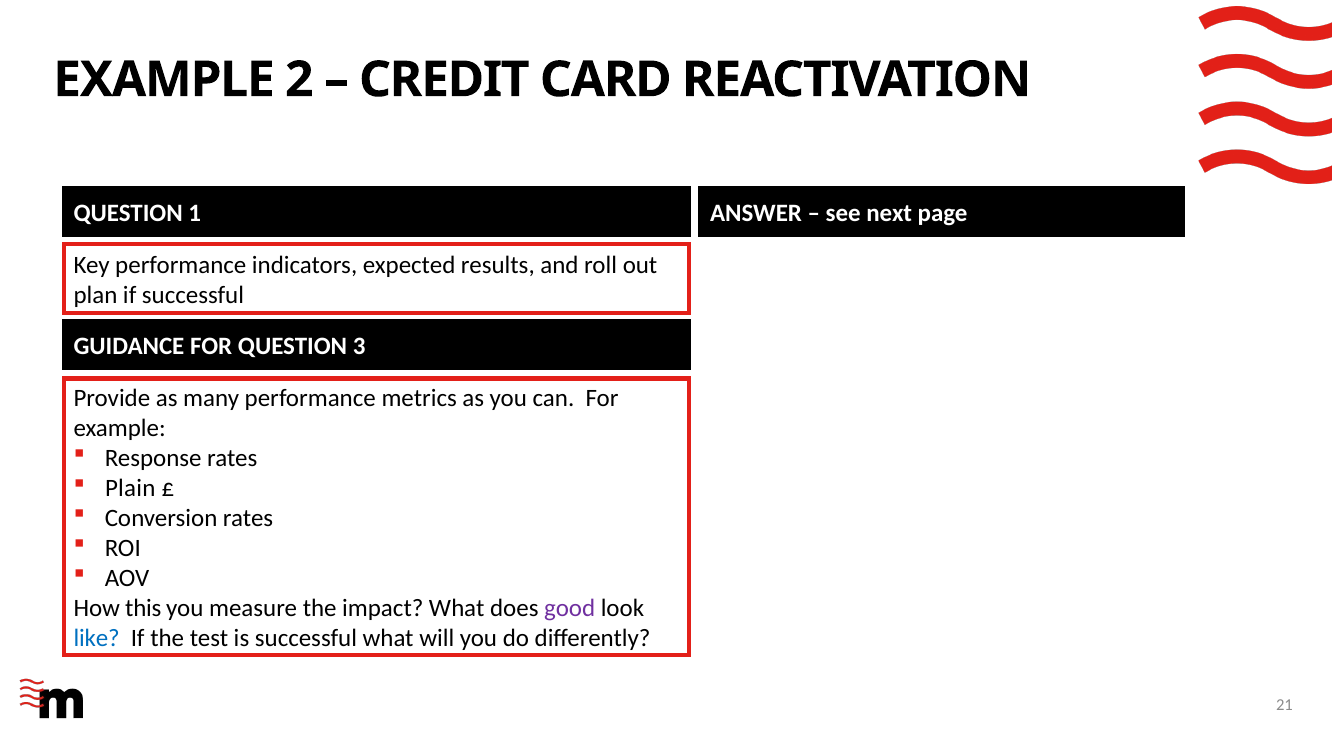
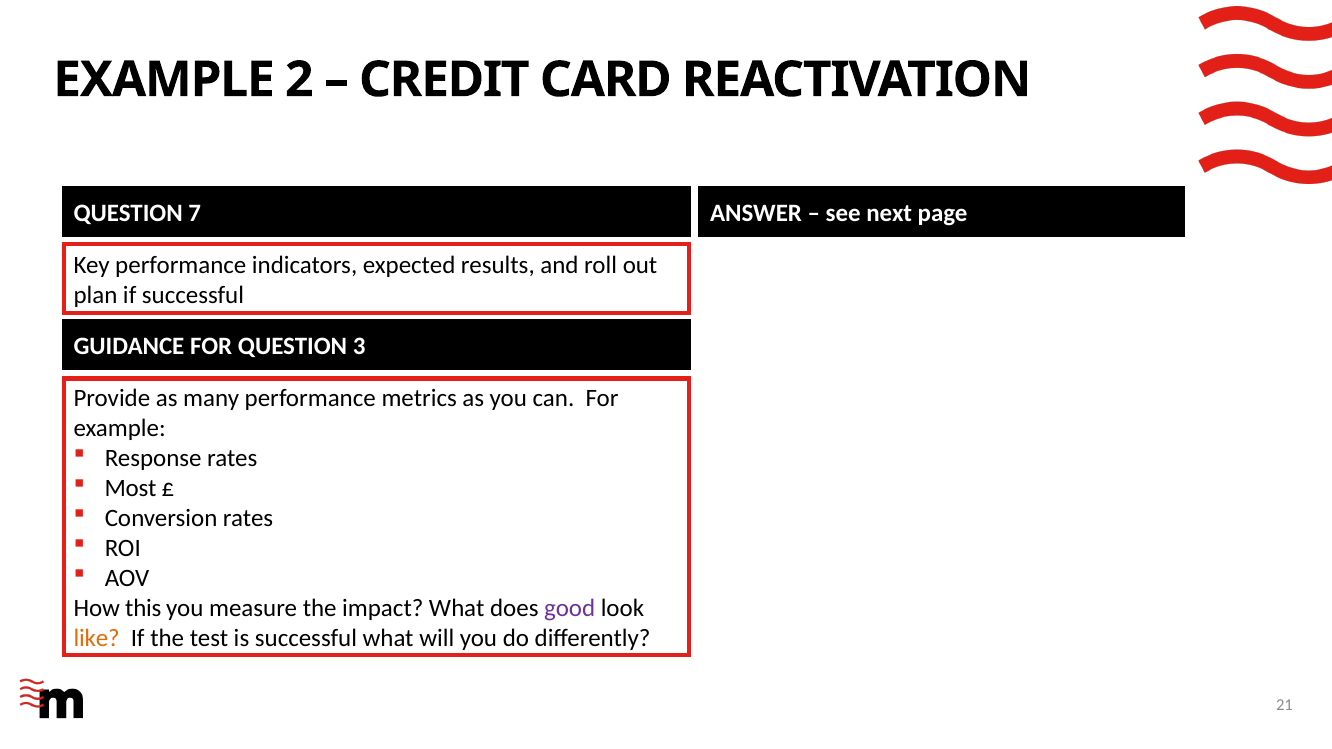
1: 1 -> 7 (195, 213)
Plain: Plain -> Most (131, 489)
like colour: blue -> orange (97, 639)
